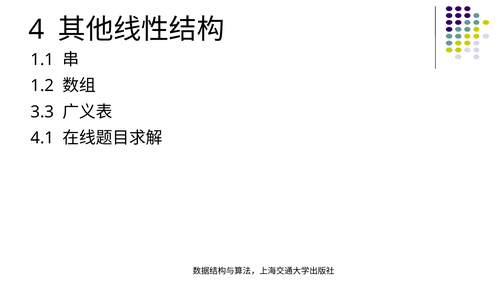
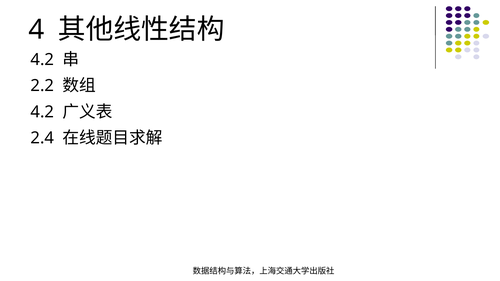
1.1: 1.1 -> 4.2 (42, 60)
1.2: 1.2 -> 2.2 (42, 86)
3.3: 3.3 -> 4.2 (42, 112)
4.1: 4.1 -> 2.4 (42, 138)
